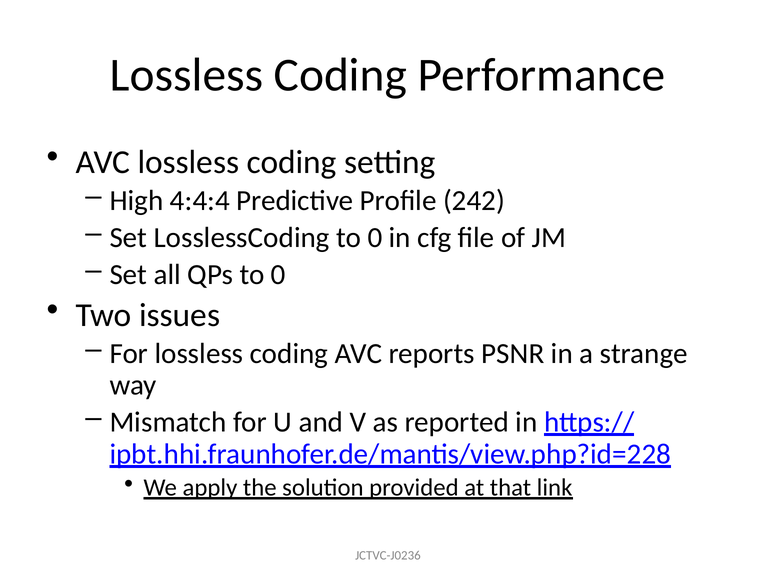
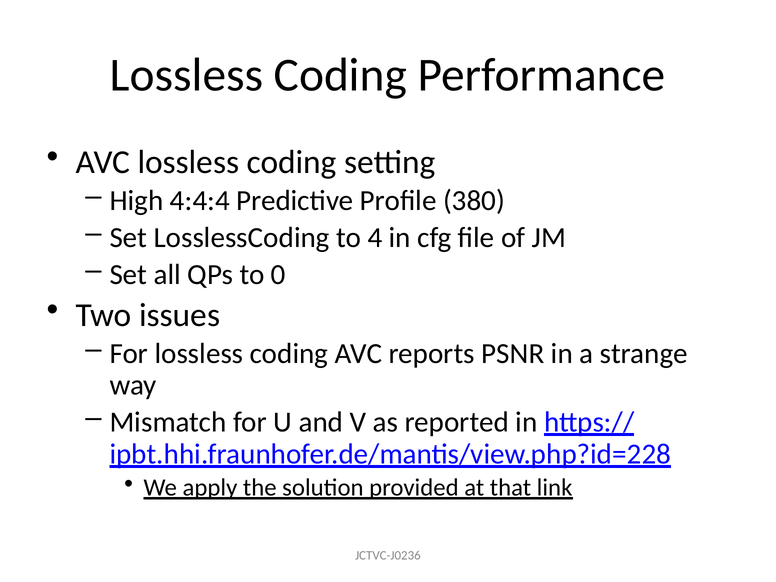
242: 242 -> 380 (474, 201)
LosslessCoding to 0: 0 -> 4 (375, 238)
